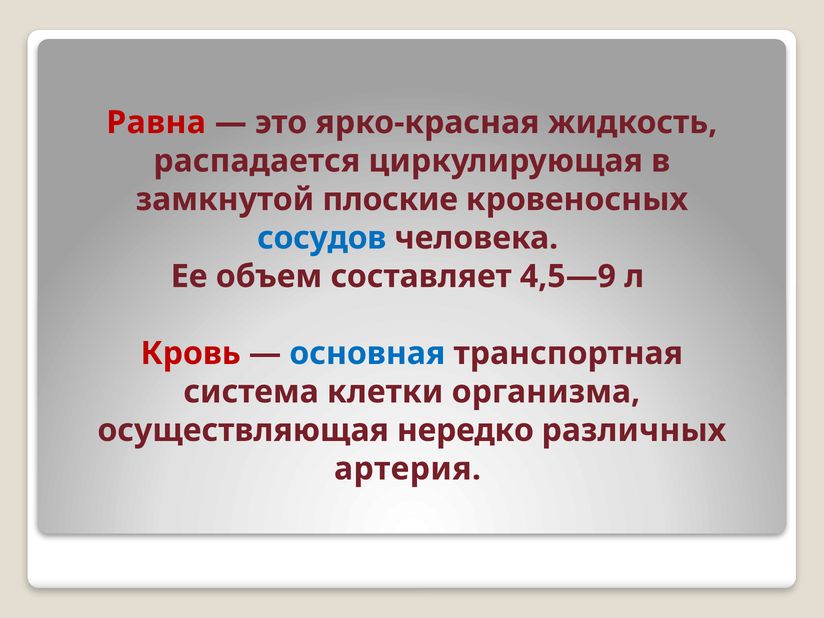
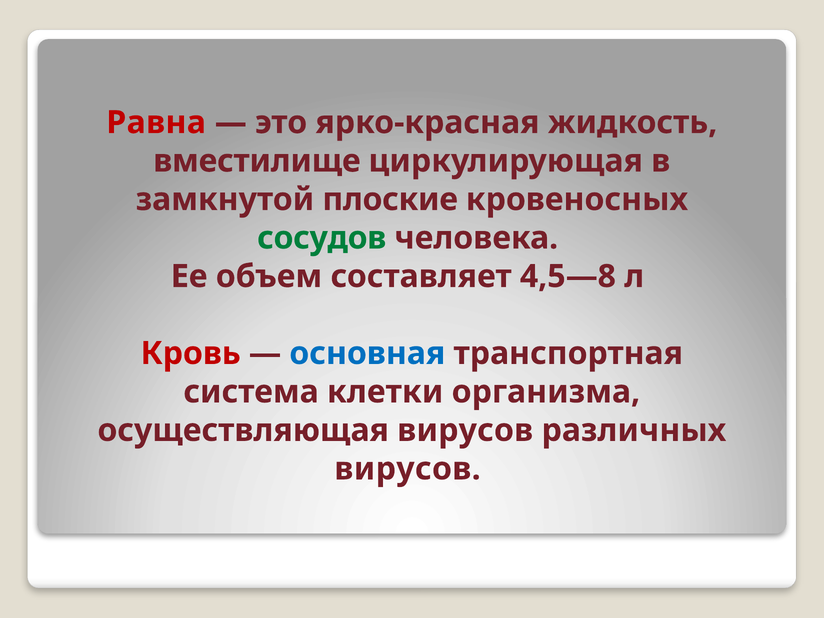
распадается: распадается -> вместилище (257, 161)
сосудов colour: blue -> green (322, 238)
4,5—9: 4,5—9 -> 4,5—8 (568, 276)
осуществляющая нередко: нередко -> вирусов (465, 430)
артерия: артерия -> вирусов (407, 469)
